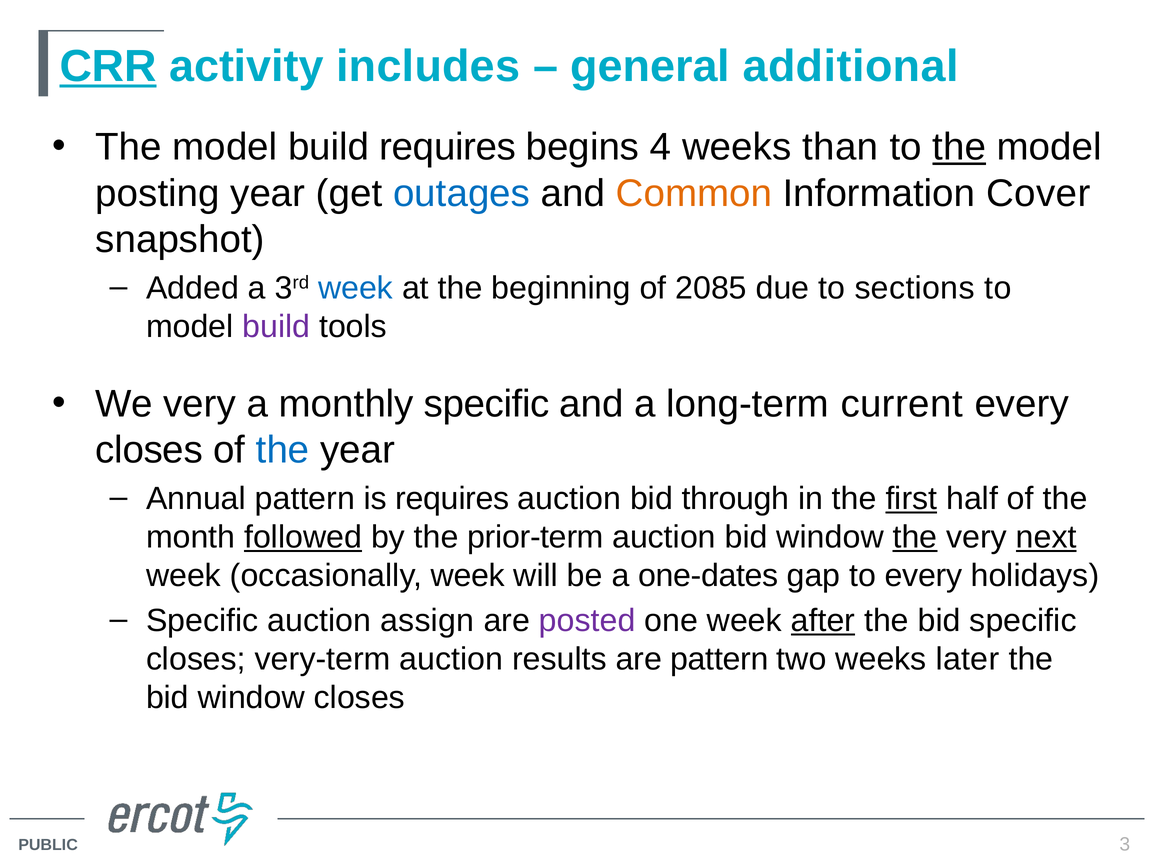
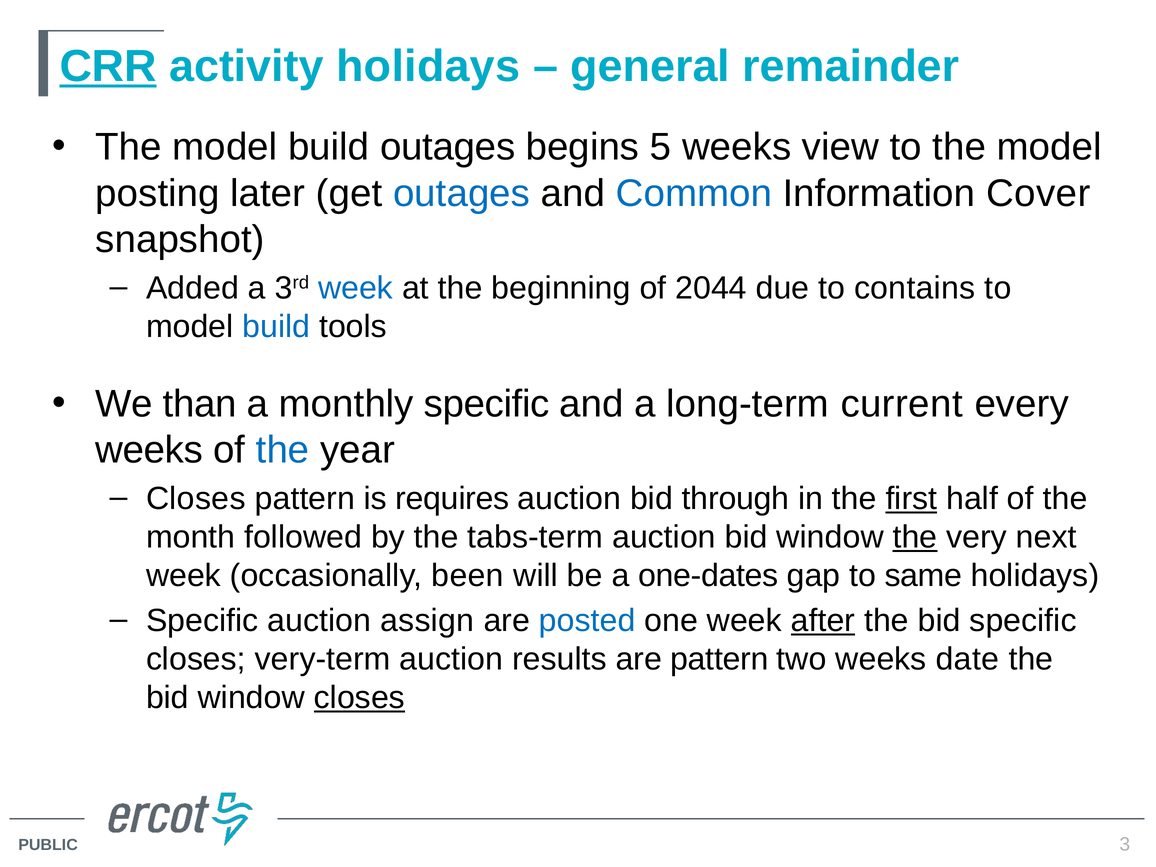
activity includes: includes -> holidays (428, 67)
additional: additional -> remainder (851, 67)
build requires: requires -> outages (448, 147)
4: 4 -> 5 (661, 147)
than: than -> view (840, 147)
the underline: present -> none (959, 147)
posting year: year -> later (268, 193)
Common colour: orange -> blue (694, 193)
2085: 2085 -> 2044 (711, 288)
sections: sections -> contains (915, 288)
build colour: purple -> blue (276, 327)
We very: very -> than (200, 404)
closes: closes -> weeks (149, 450)
Annual: Annual -> Closes (196, 499)
followed underline: present -> none (303, 537)
prior-term: prior-term -> tabs-term (535, 537)
next underline: present -> none (1046, 537)
occasionally week: week -> been (468, 576)
to every: every -> same (923, 576)
posted colour: purple -> blue (587, 621)
later: later -> date (967, 659)
closes underline: none -> present (359, 698)
